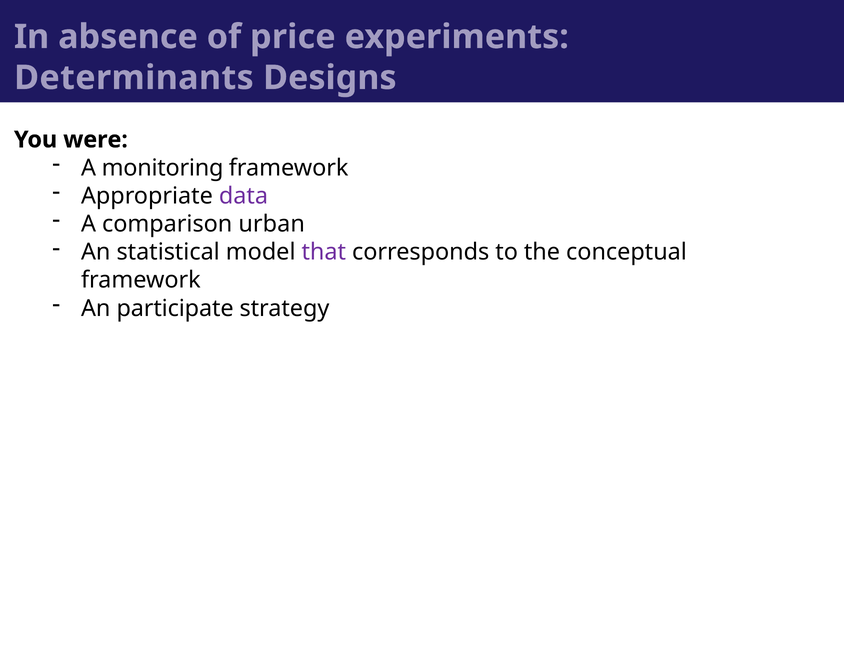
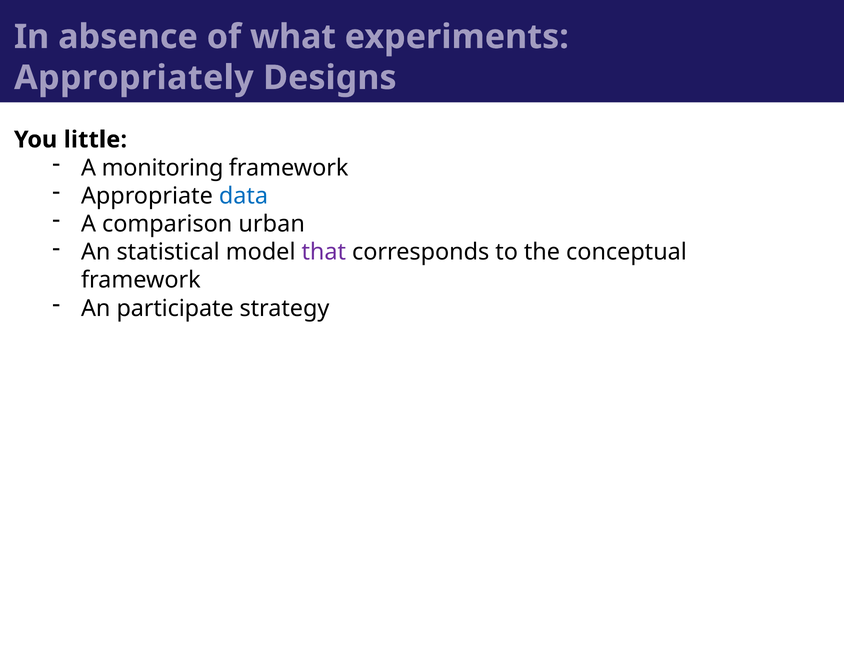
price: price -> what (293, 37)
Determinants: Determinants -> Appropriately (134, 78)
were: were -> little (95, 140)
data colour: purple -> blue (244, 196)
